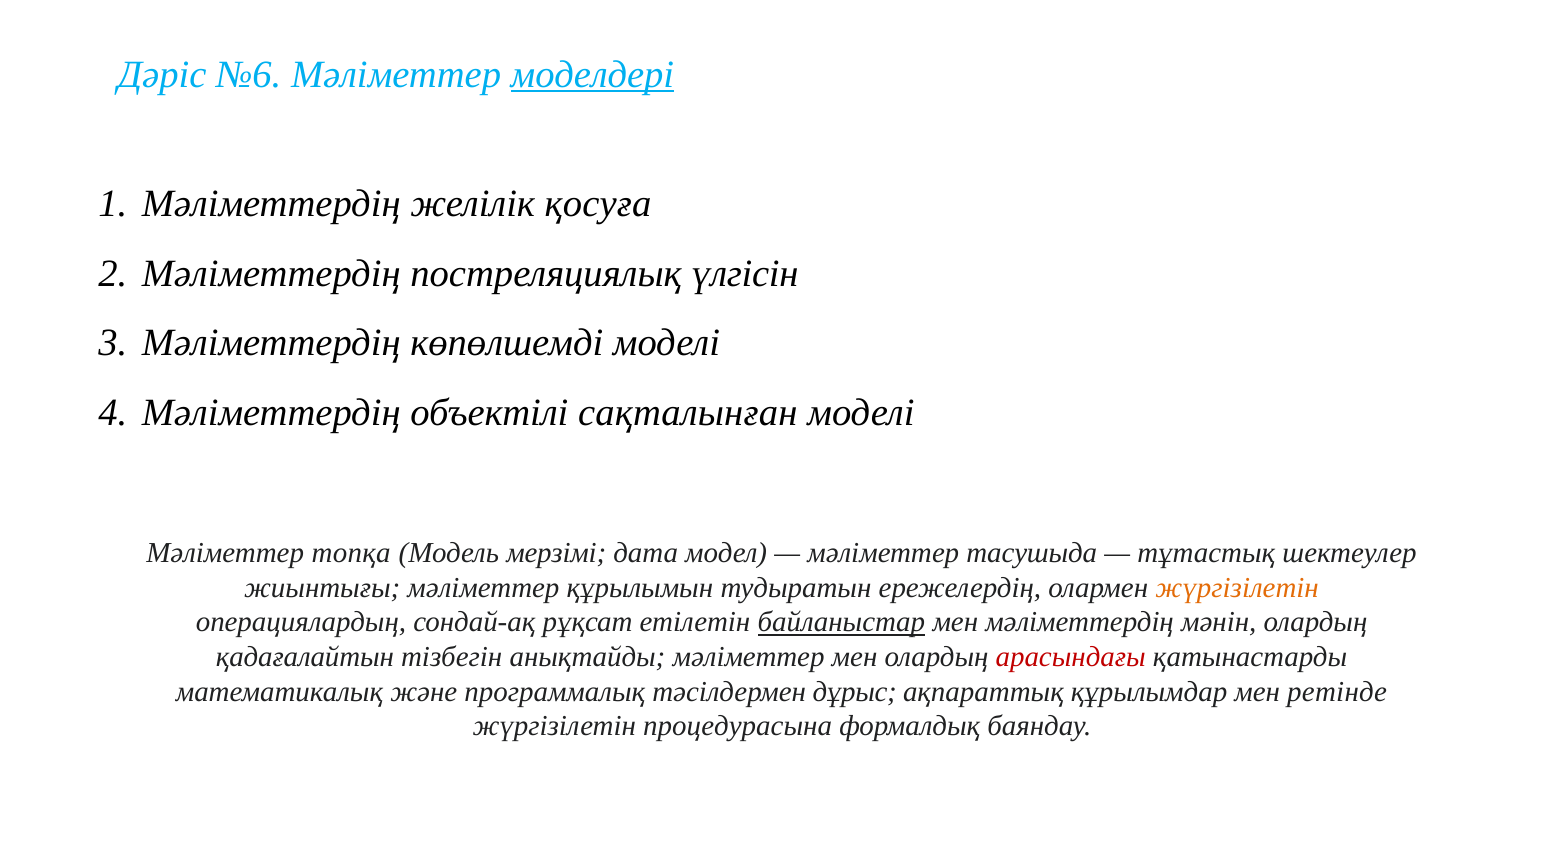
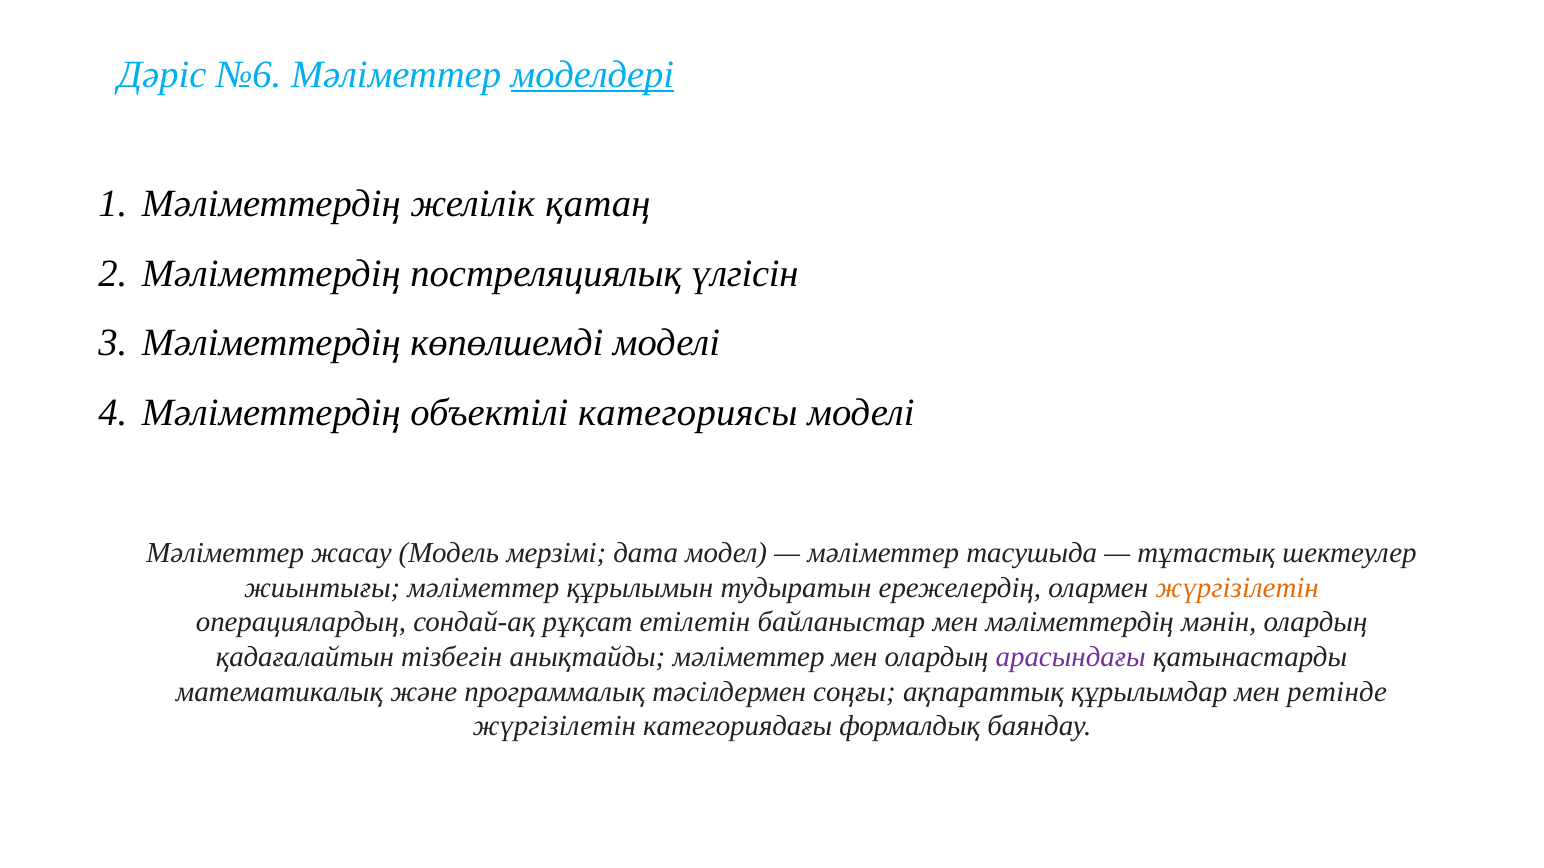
қосуға: қосуға -> қатаң (598, 204)
сақталынған: сақталынған -> категориясы (688, 413)
топқа: топқа -> жасау (351, 553)
байланыстар underline: present -> none (841, 623)
арасындағы colour: red -> purple (1071, 657)
дұрыс: дұрыс -> соңғы (854, 692)
процедурасына: процедурасына -> категориядағы (738, 727)
